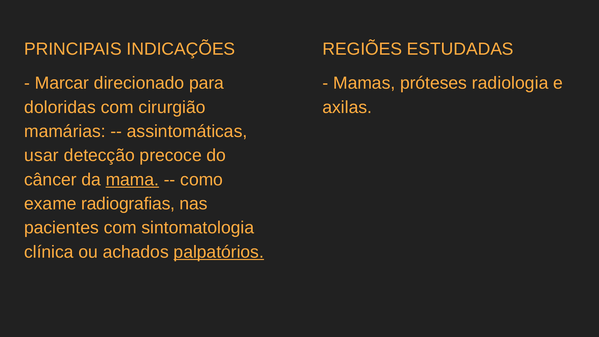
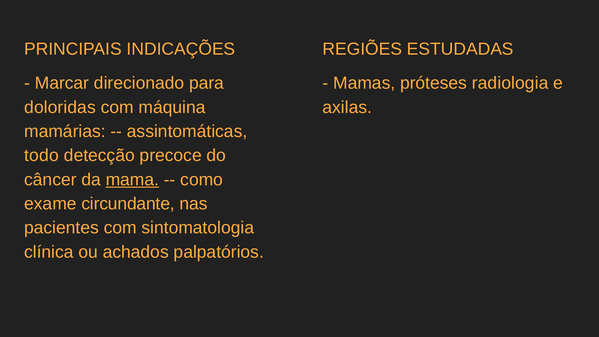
cirurgião: cirurgião -> máquina (172, 107)
usar: usar -> todo (42, 156)
radiografias: radiografias -> circundante (128, 204)
palpatórios underline: present -> none (219, 252)
